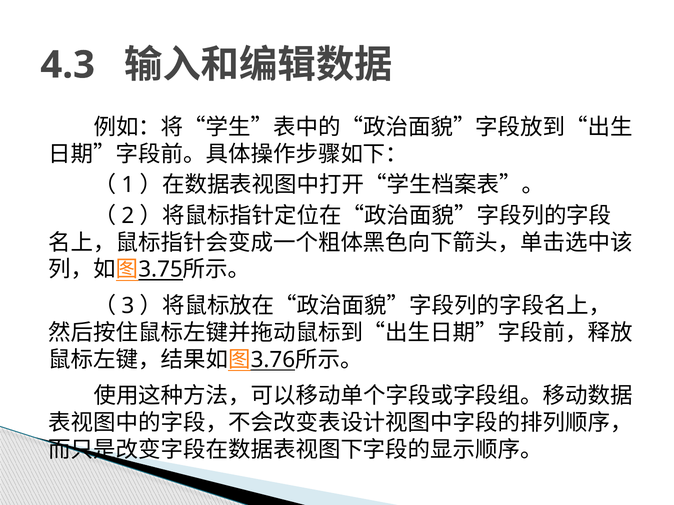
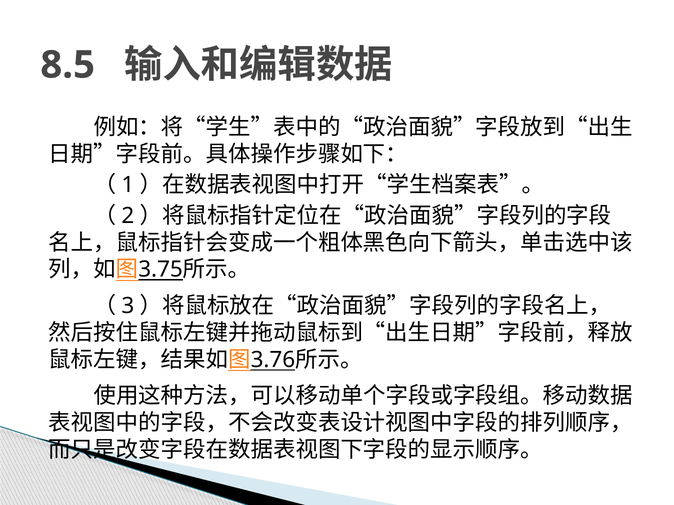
4.3: 4.3 -> 8.5 (68, 65)
